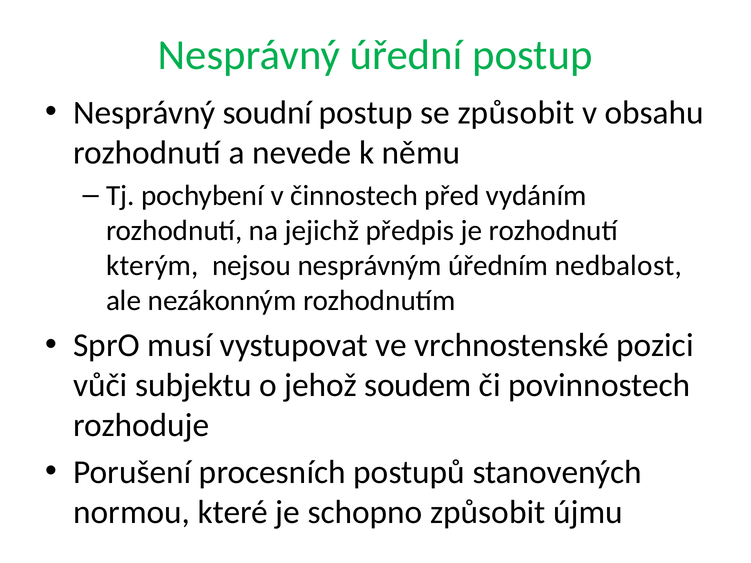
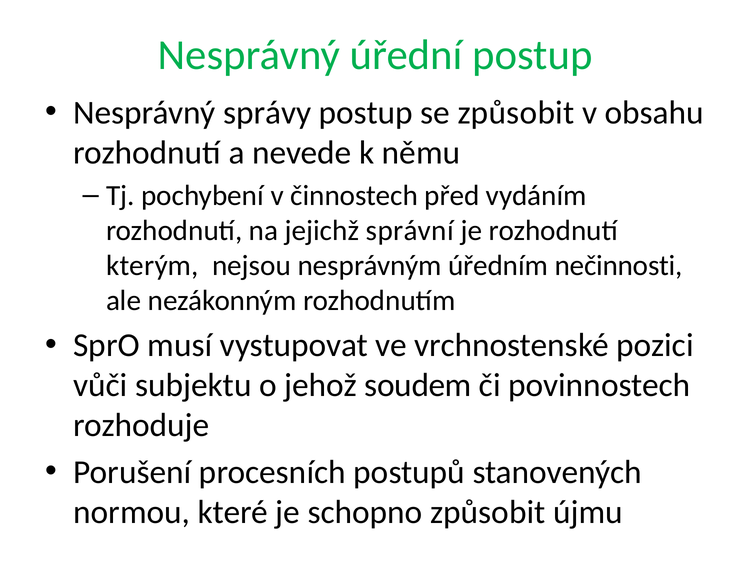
soudní: soudní -> správy (267, 113)
předpis: předpis -> správní (410, 231)
nedbalost: nedbalost -> nečinnosti (619, 266)
